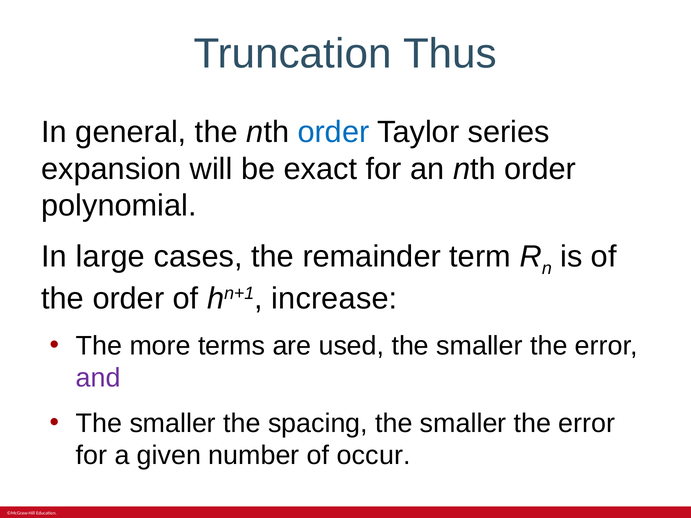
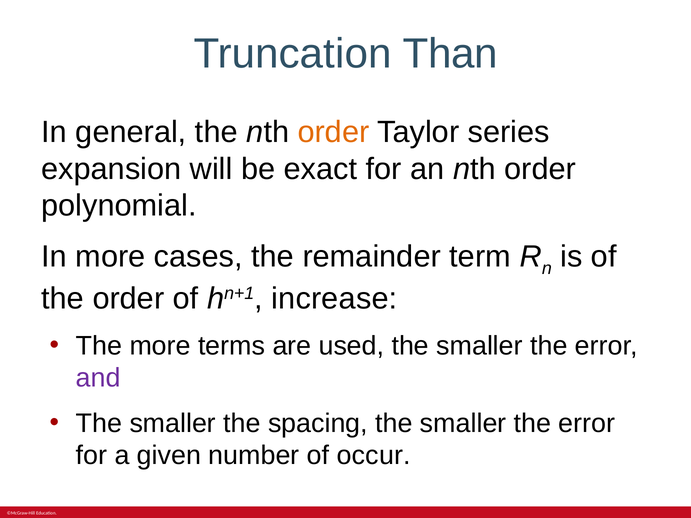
Thus: Thus -> Than (450, 54)
order colour: blue -> orange (333, 132)
In large: large -> more (110, 257)
